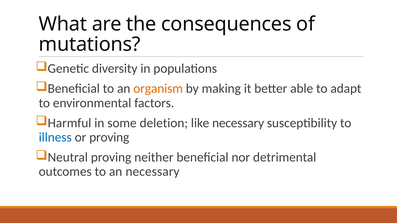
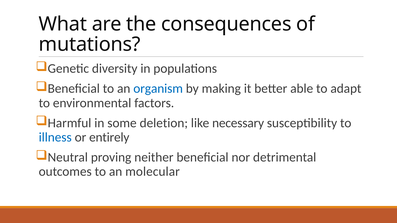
organism colour: orange -> blue (158, 89)
or proving: proving -> entirely (109, 137)
an necessary: necessary -> molecular (153, 172)
